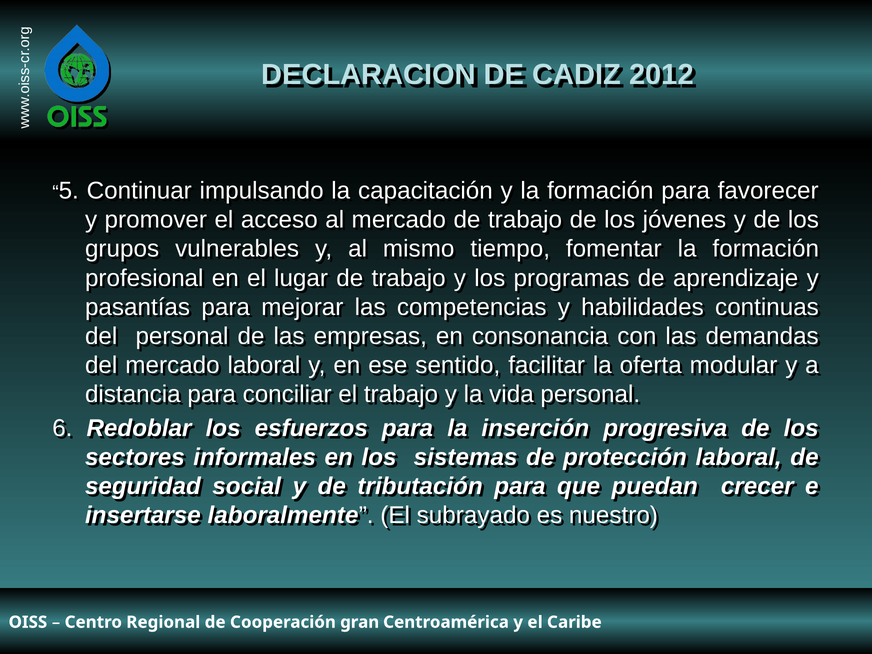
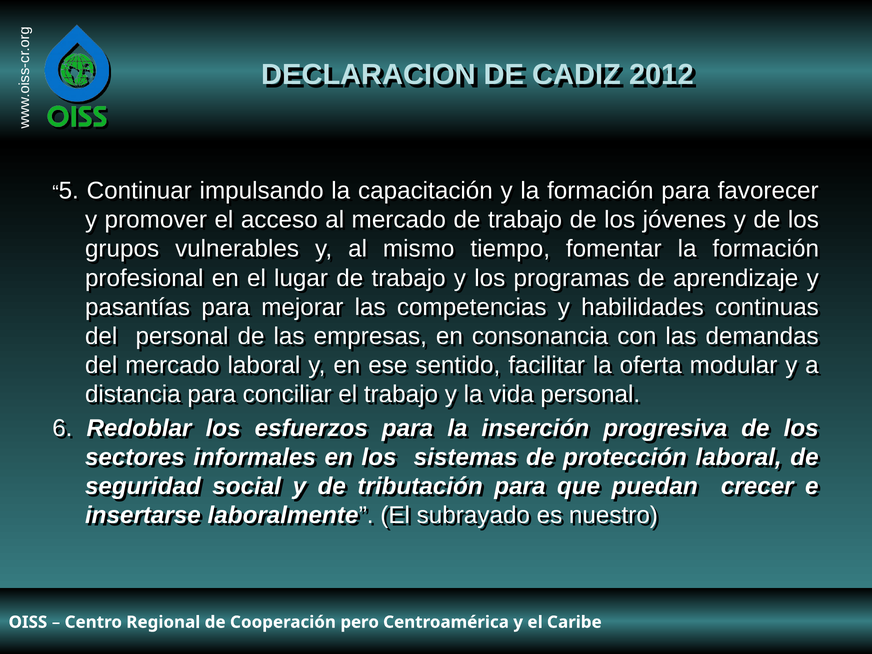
gran: gran -> pero (360, 622)
